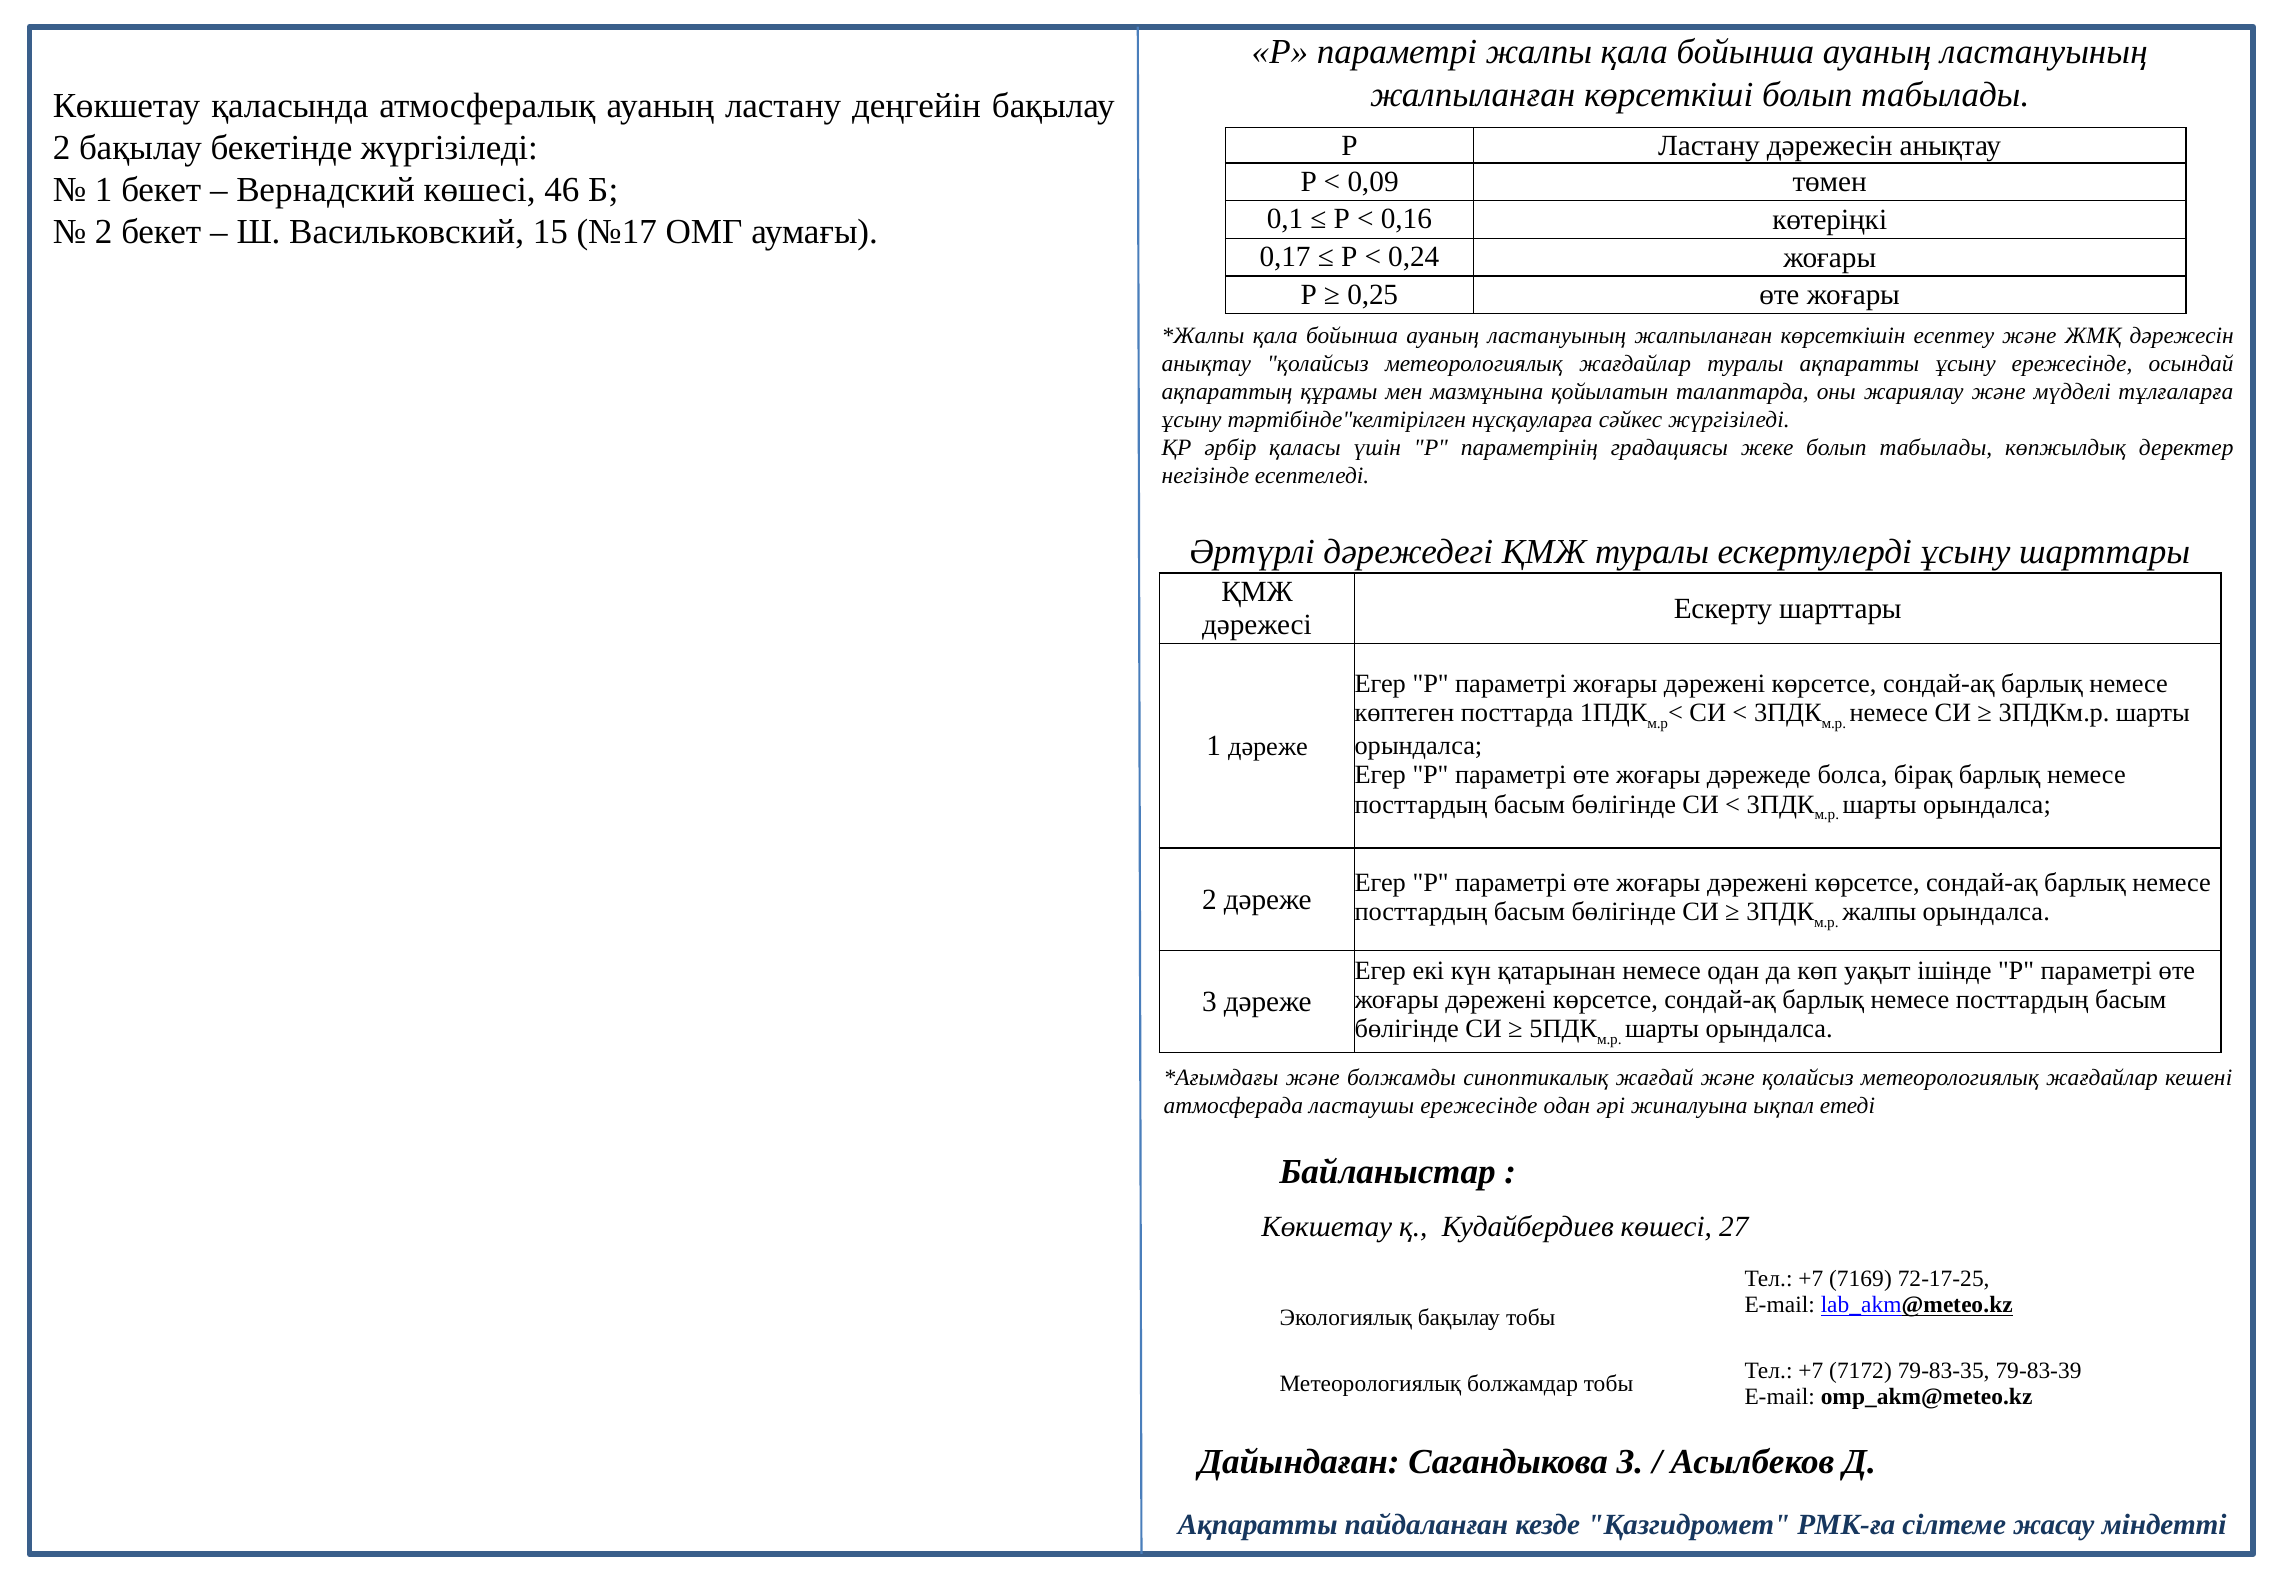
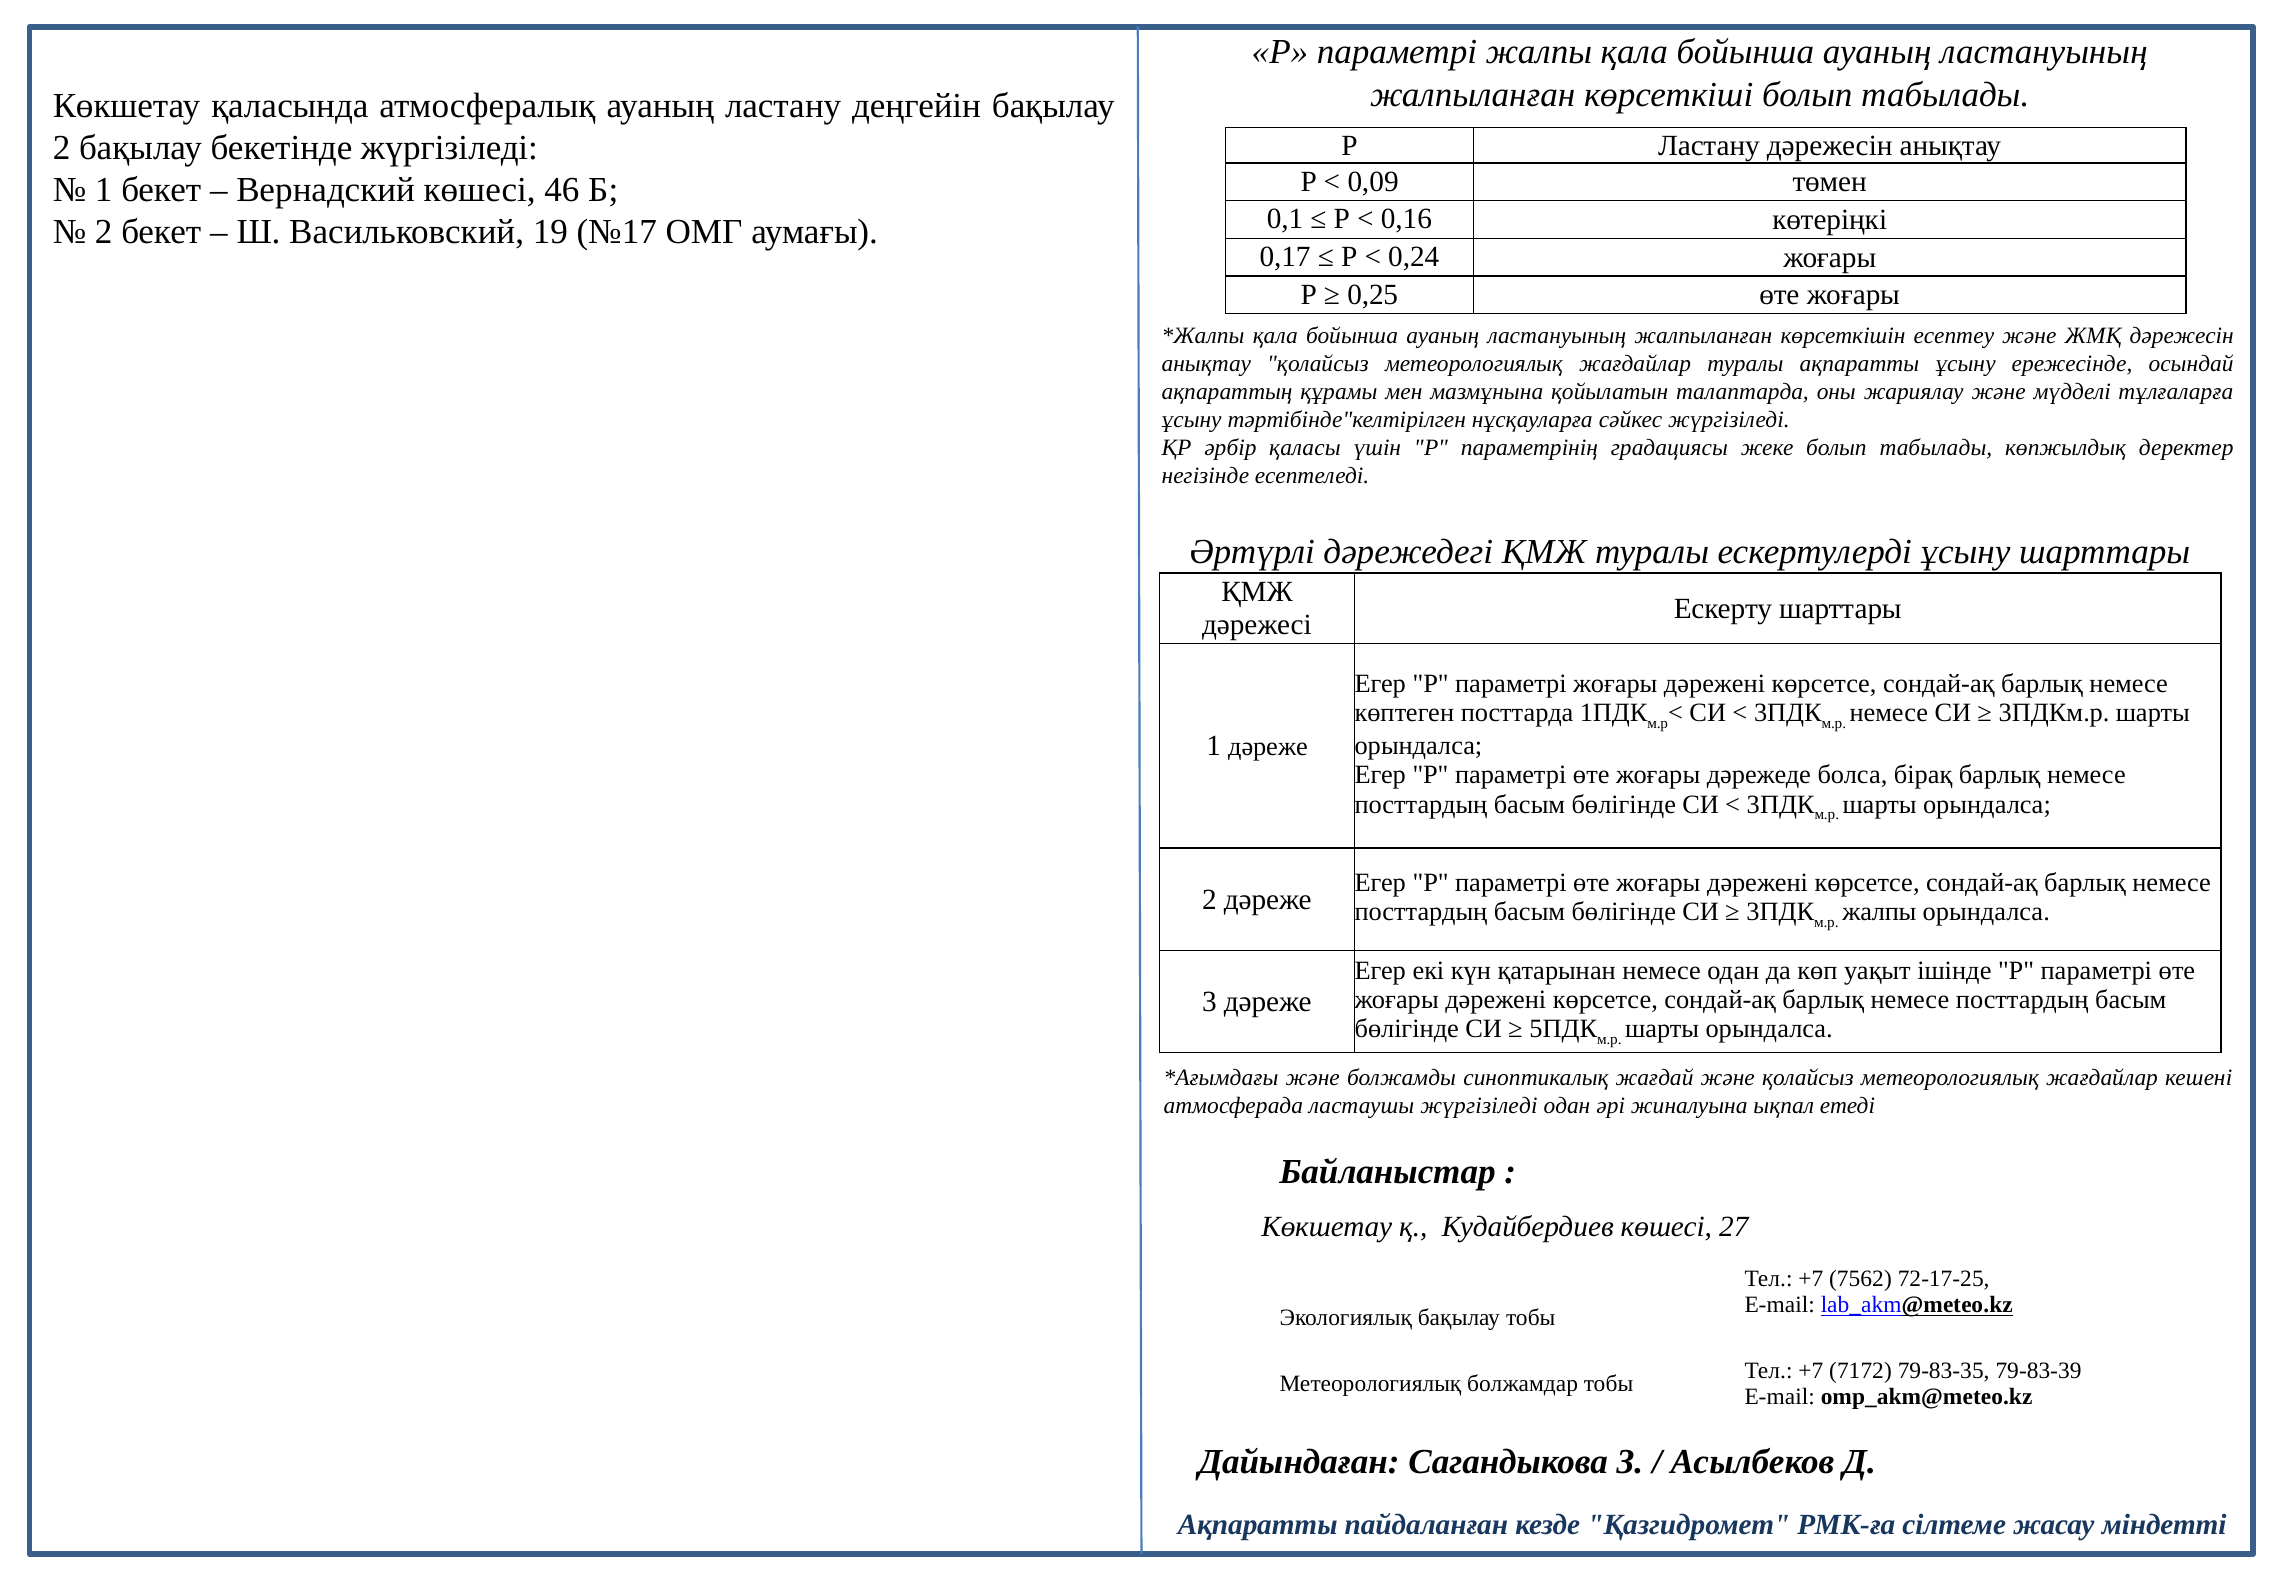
15: 15 -> 19 (550, 232)
ластаушы ережесінде: ережесінде -> жүргізіледі (1479, 1106)
7169: 7169 -> 7562 (1860, 1279)
